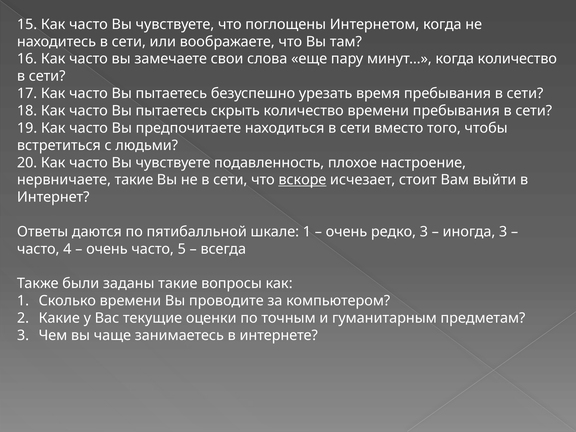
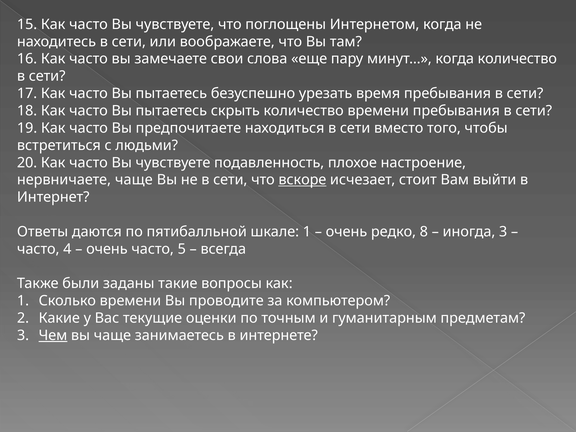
нервничаете такие: такие -> чаще (134, 180)
редко 3: 3 -> 8 (424, 232)
Чем underline: none -> present (53, 335)
